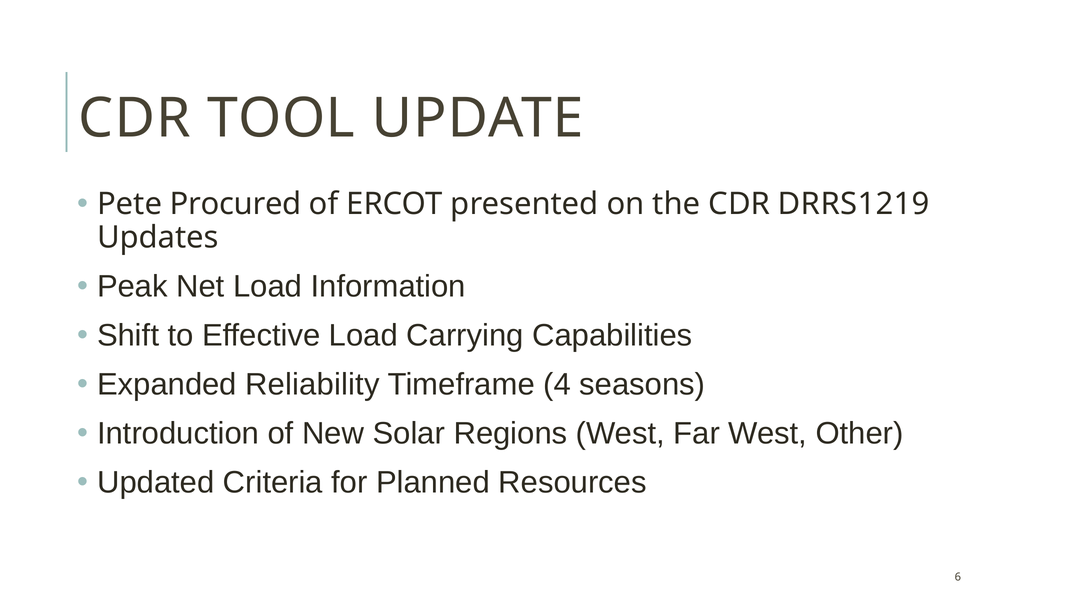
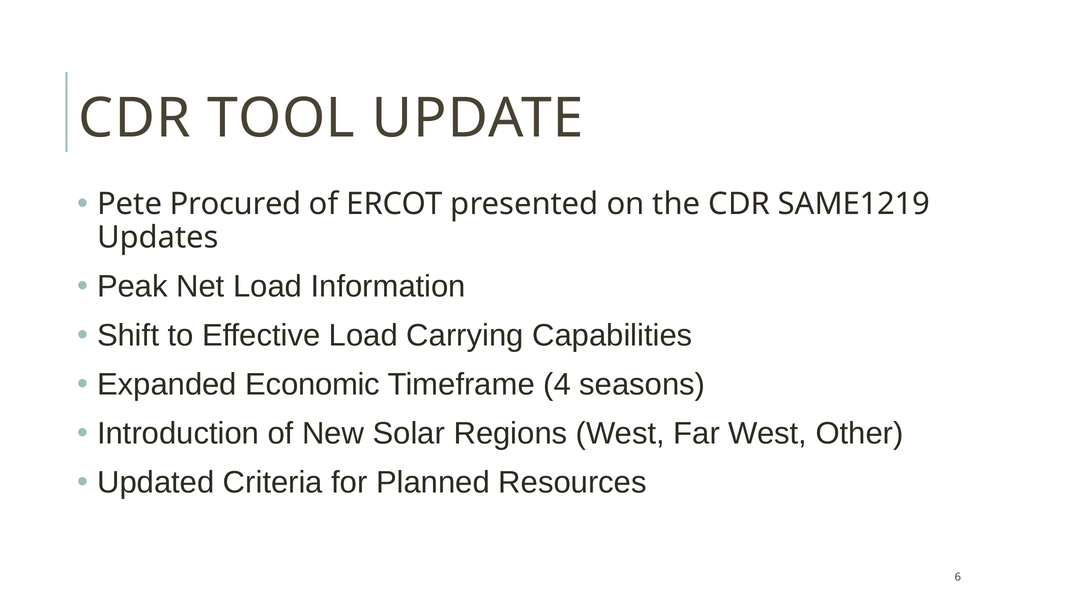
DRRS1219: DRRS1219 -> SAME1219 (854, 204)
Reliability: Reliability -> Economic (313, 385)
